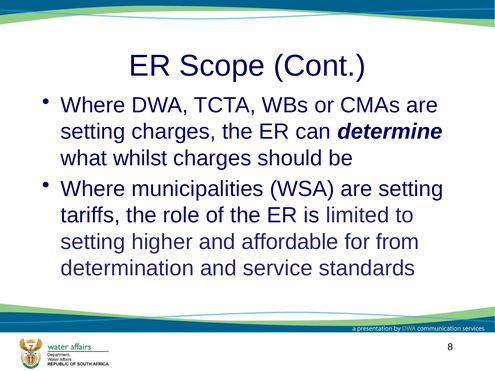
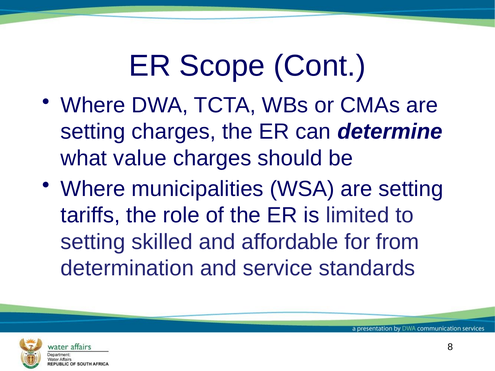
whilst: whilst -> value (140, 158)
higher: higher -> skilled (162, 242)
